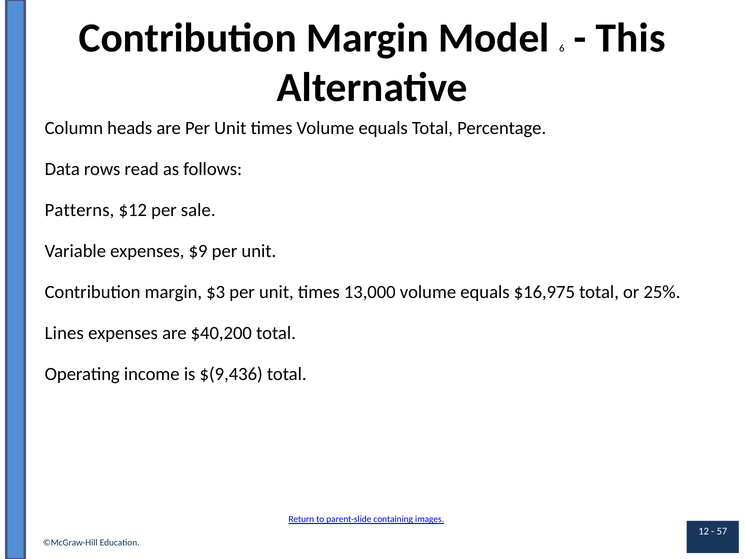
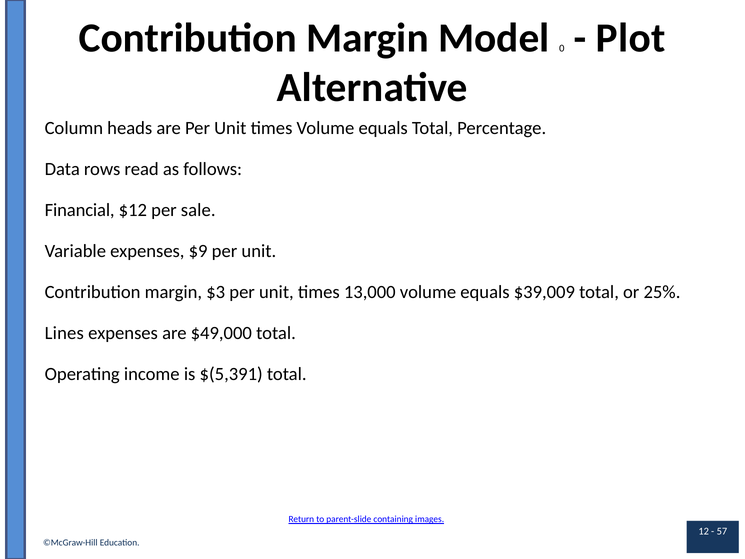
6: 6 -> 0 (562, 48)
This: This -> Plot (631, 38)
Patterns: Patterns -> Financial (80, 210)
$16,975: $16,975 -> $39,009 (544, 292)
$40,200: $40,200 -> $49,000 (221, 333)
$(9,436: $(9,436 -> $(5,391 (231, 374)
